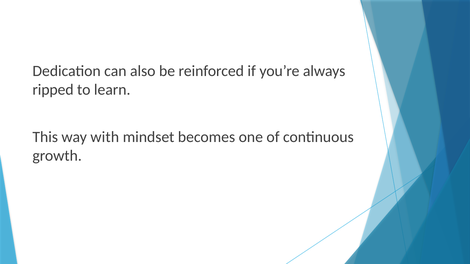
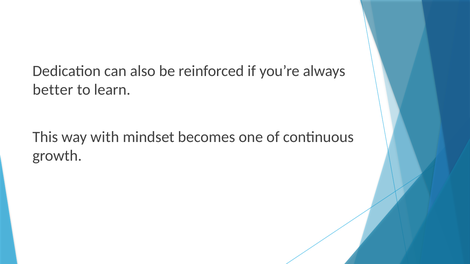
ripped: ripped -> better (53, 90)
